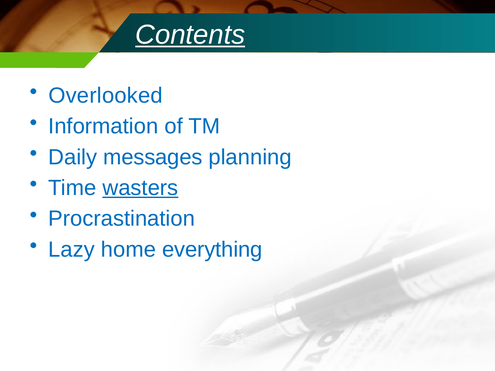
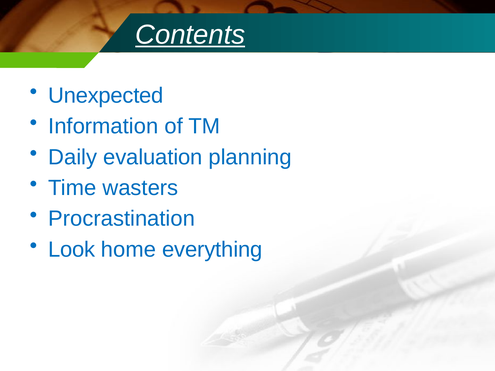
Overlooked: Overlooked -> Unexpected (106, 96)
messages: messages -> evaluation (153, 157)
wasters underline: present -> none (140, 188)
Lazy: Lazy -> Look (72, 250)
